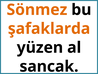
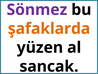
Sönmez colour: orange -> purple (37, 10)
